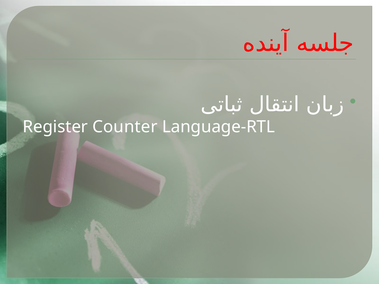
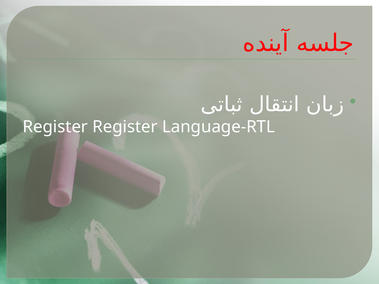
Register Counter: Counter -> Register (125, 127)
